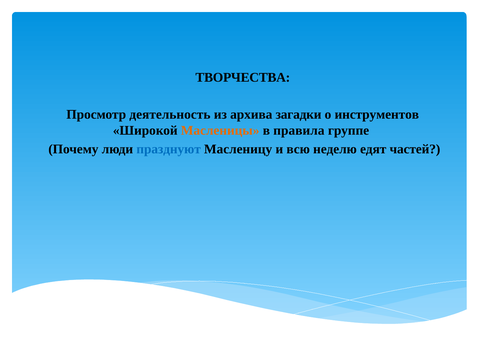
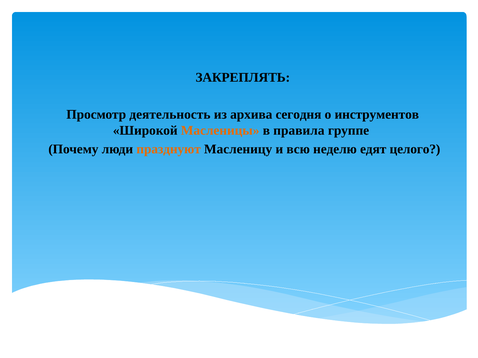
ТВОРЧЕСТВА: ТВОРЧЕСТВА -> ЗАКРЕПЛЯТЬ (243, 77)
загадки: загадки -> сегодня (299, 115)
празднуют colour: blue -> orange (169, 149)
частей: частей -> целого (415, 149)
